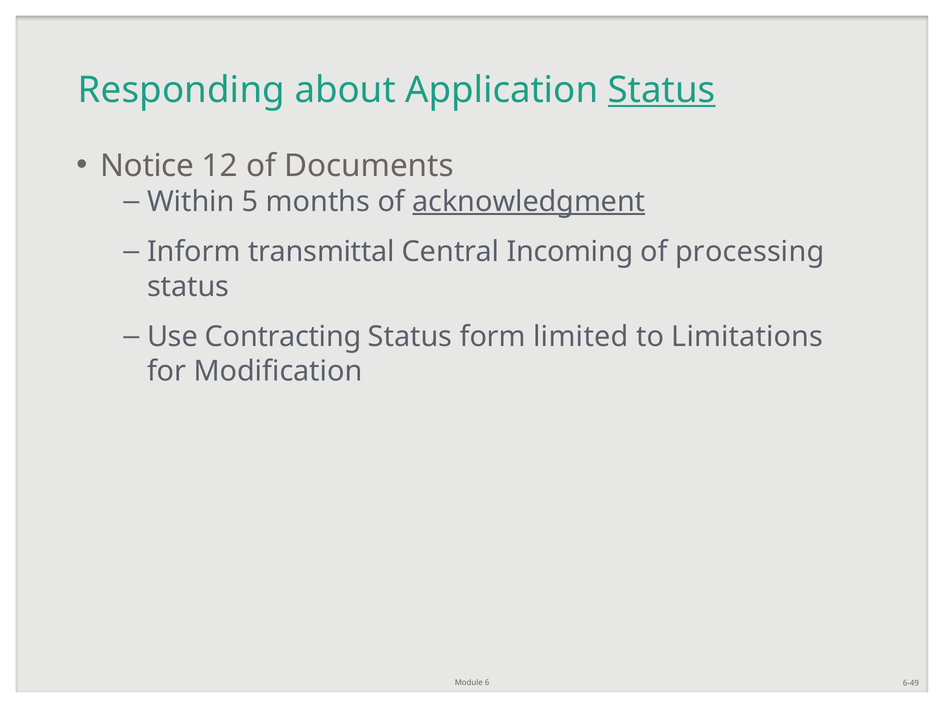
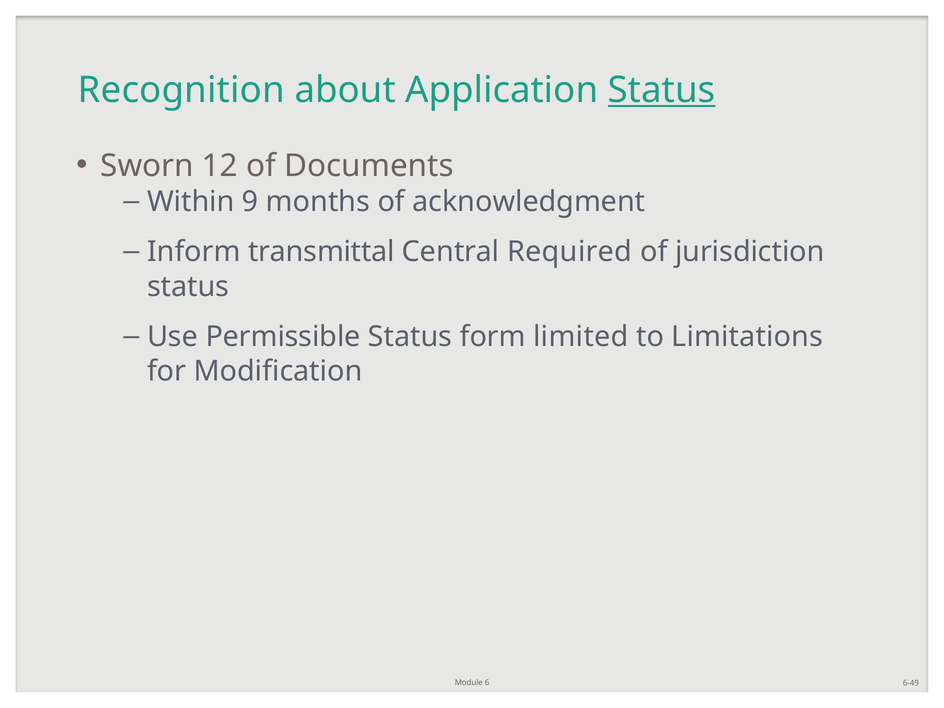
Responding: Responding -> Recognition (181, 90)
Notice: Notice -> Sworn (147, 166)
5: 5 -> 9 (250, 202)
acknowledgment underline: present -> none (529, 202)
Incoming: Incoming -> Required (570, 252)
processing: processing -> jurisdiction (750, 252)
Contracting: Contracting -> Permissible (283, 337)
